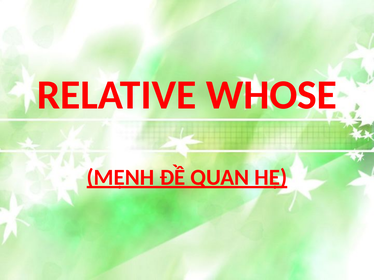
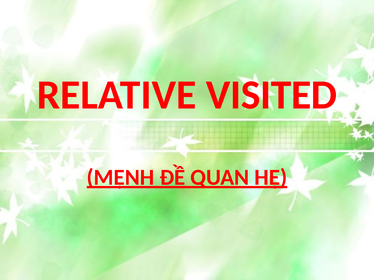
WHOSE: WHOSE -> VISITED (271, 95)
